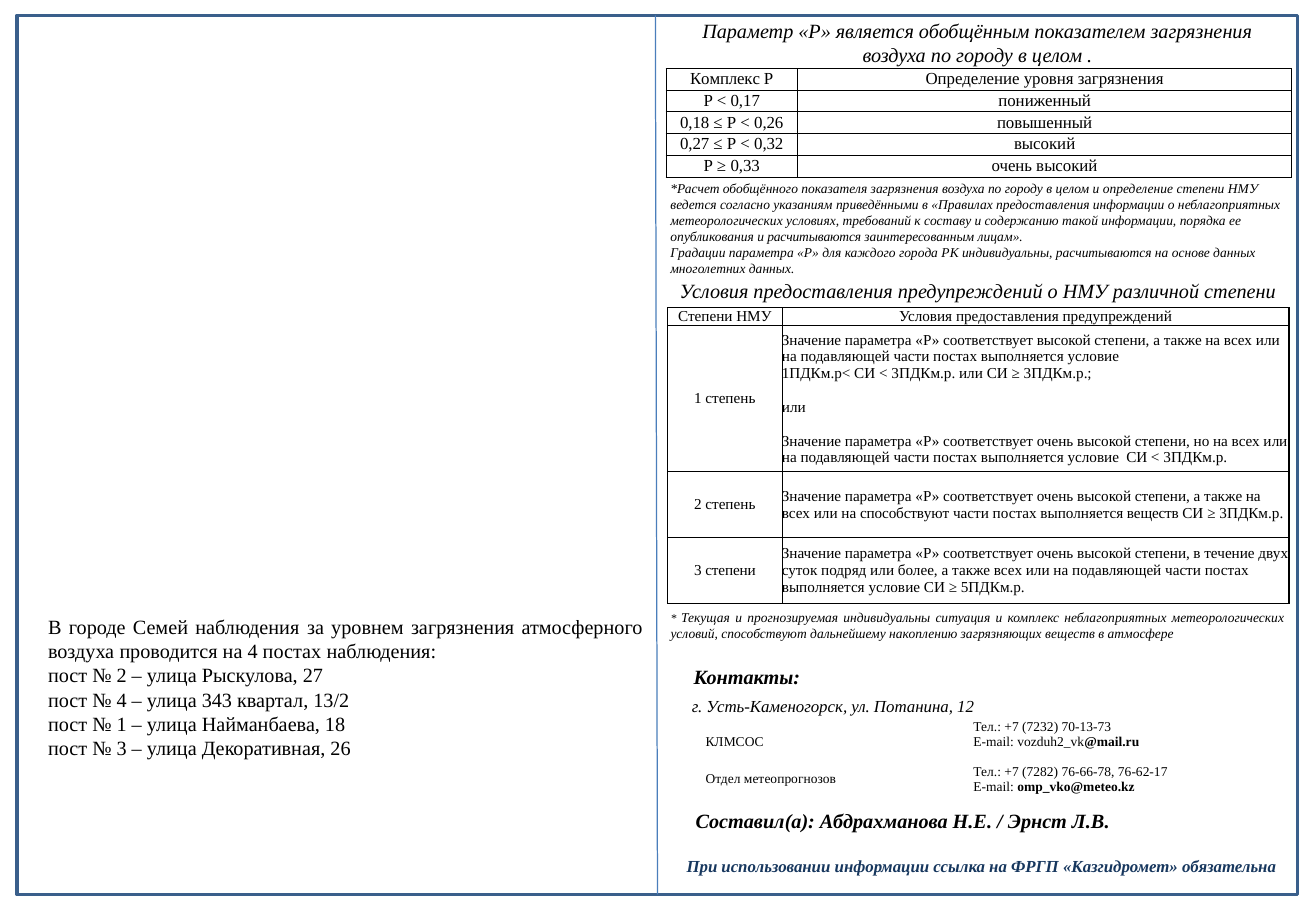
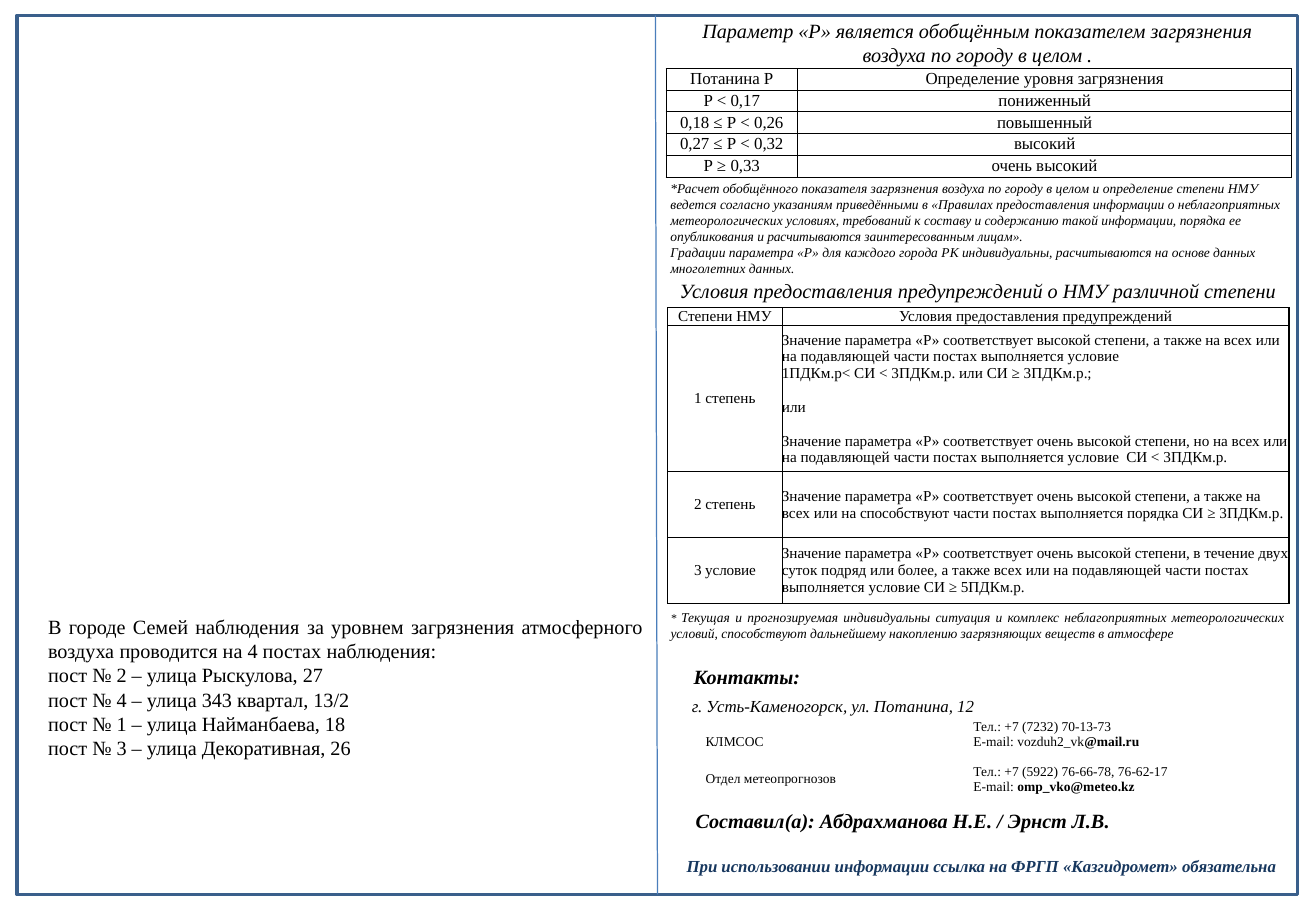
Комплекс: Комплекс -> Потанина (725, 79)
выполняется веществ: веществ -> порядка (1153, 513)
3 степени: степени -> условие (731, 571)
7282: 7282 -> 5922 (1040, 772)
